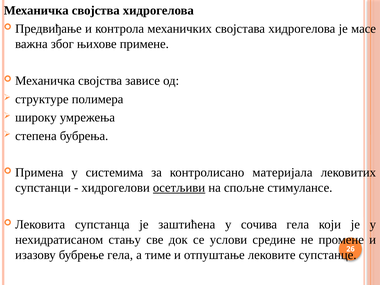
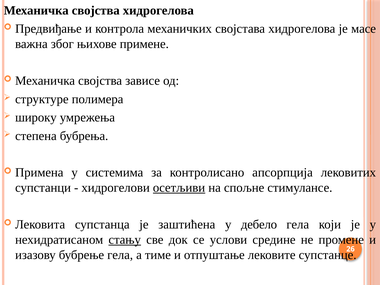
материјала: материјала -> апсорпција (283, 173)
сочива: сочива -> дебело (259, 225)
стању underline: none -> present (125, 240)
